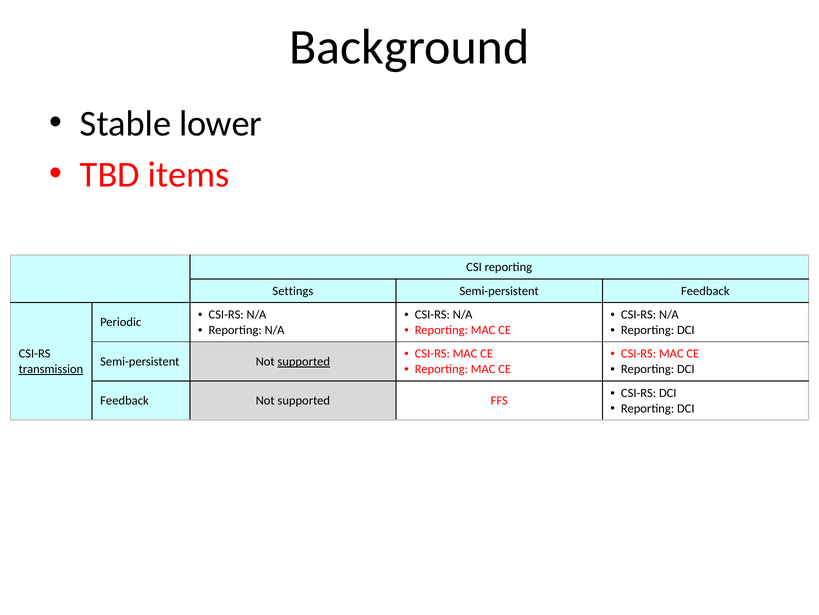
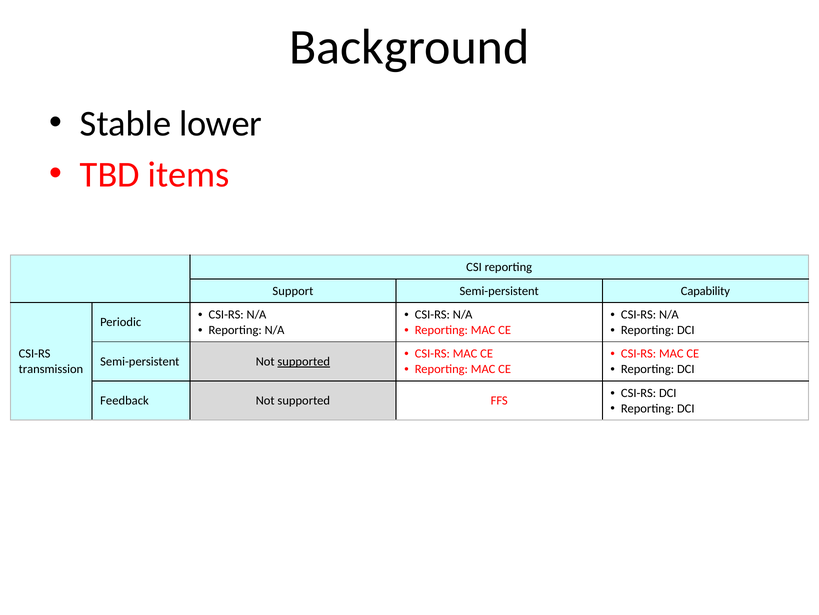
Settings: Settings -> Support (293, 291)
Semi-persistent Feedback: Feedback -> Capability (705, 291)
transmission underline: present -> none (51, 369)
